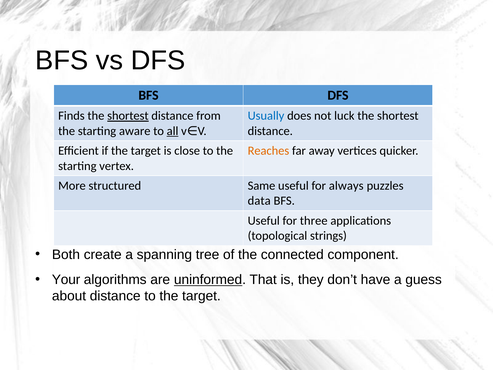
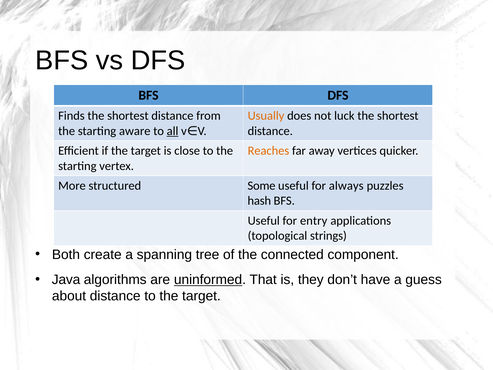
shortest underline: present -> none (128, 116)
Usually colour: blue -> orange (266, 116)
Same: Same -> Some (262, 186)
data: data -> hash (259, 201)
three: three -> entry (314, 220)
Your: Your -> Java (66, 280)
